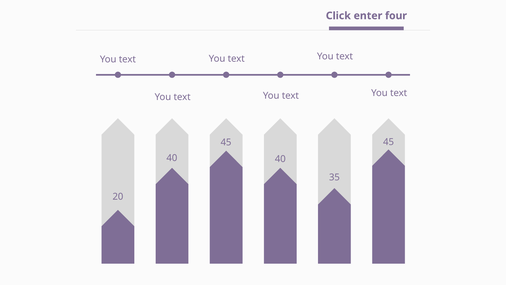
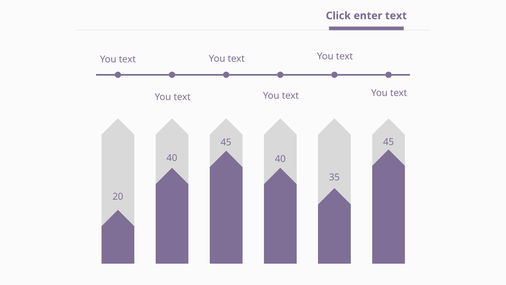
enter four: four -> text (396, 16)
